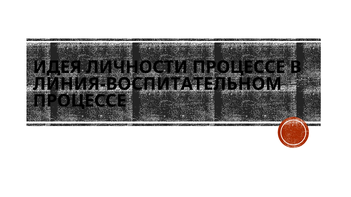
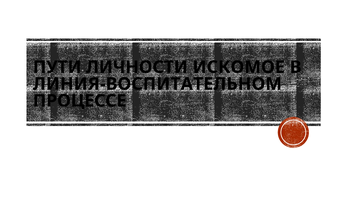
ИДЕЯ: ИДЕЯ -> ПУТИ (57, 67)
ЛИЧНОСТИ ПРОЦЕССЕ: ПРОЦЕССЕ -> ИСКОМОЕ (239, 67)
